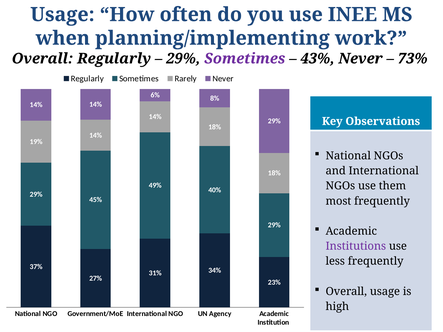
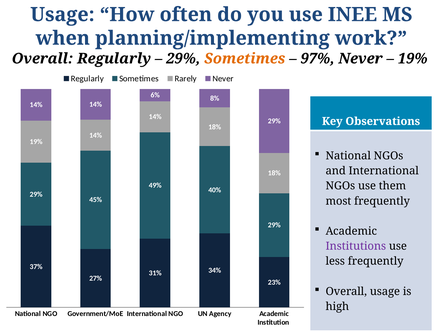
Sometimes colour: purple -> orange (245, 59)
43%: 43% -> 97% (318, 59)
73%: 73% -> 19% (413, 59)
